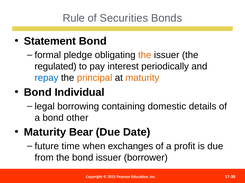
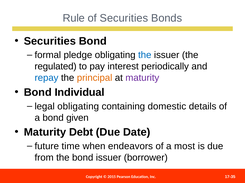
Statement: Statement -> Securities (50, 41)
the colour: orange -> blue (145, 55)
maturity colour: orange -> purple (142, 78)
legal borrowing: borrowing -> obligating (78, 107)
other: other -> given (77, 118)
Bear: Bear -> Debt (81, 133)
exchanges: exchanges -> endeavors (130, 147)
profit: profit -> most (185, 147)
